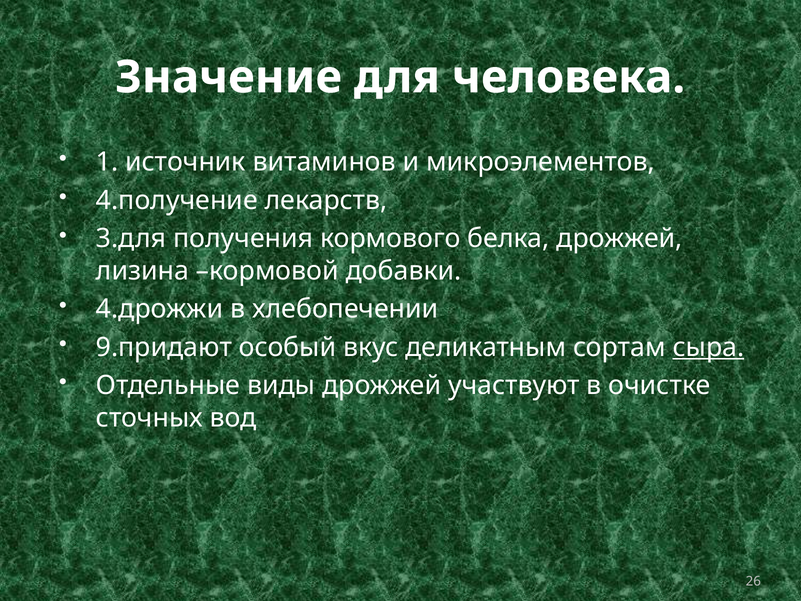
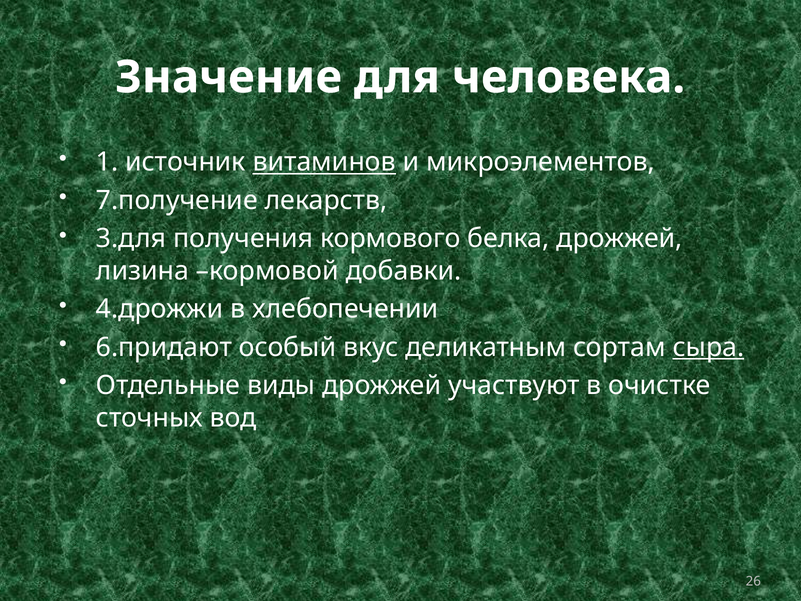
витаминов underline: none -> present (324, 162)
4.получение: 4.получение -> 7.получение (177, 200)
9.придают: 9.придают -> 6.придают (164, 347)
